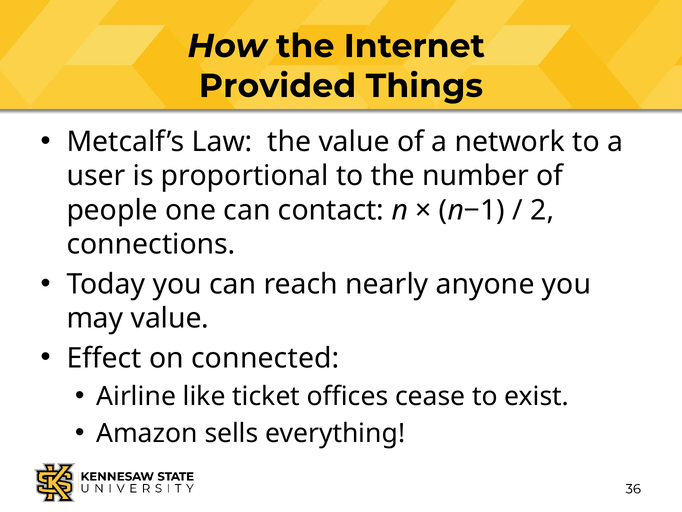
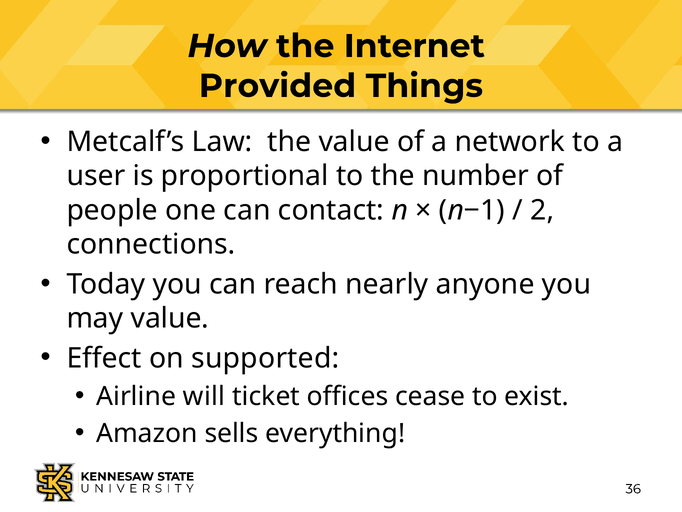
connected: connected -> supported (265, 358)
like: like -> will (204, 396)
